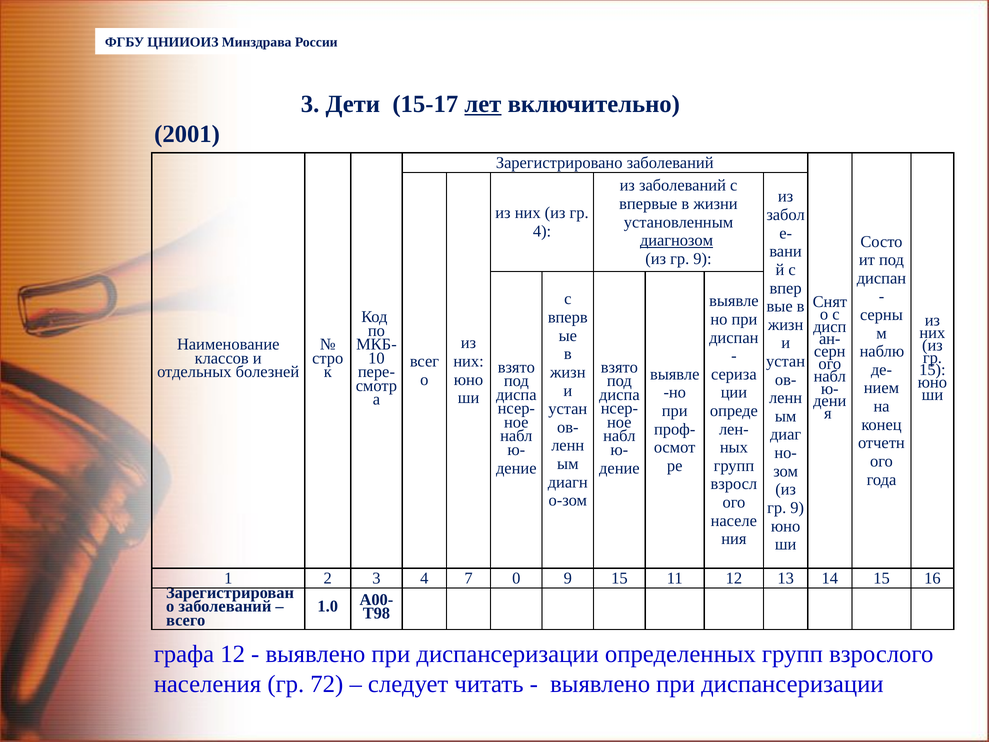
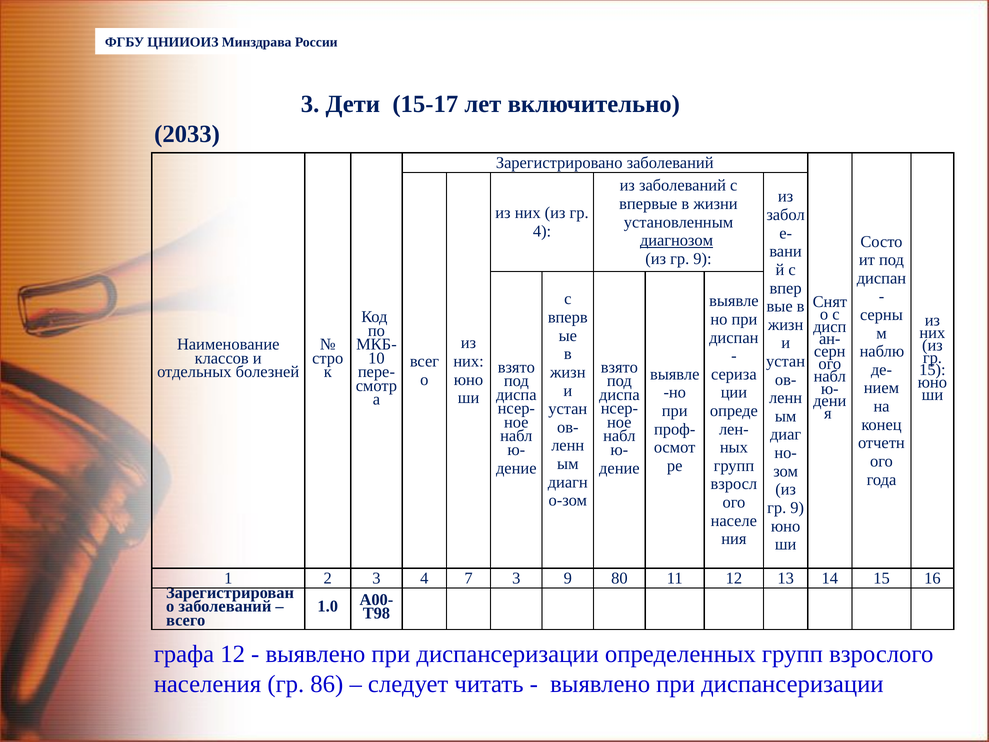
лет underline: present -> none (483, 104)
2001: 2001 -> 2033 (187, 134)
7 0: 0 -> 3 (516, 578)
9 15: 15 -> 80 (619, 578)
72: 72 -> 86 (327, 684)
